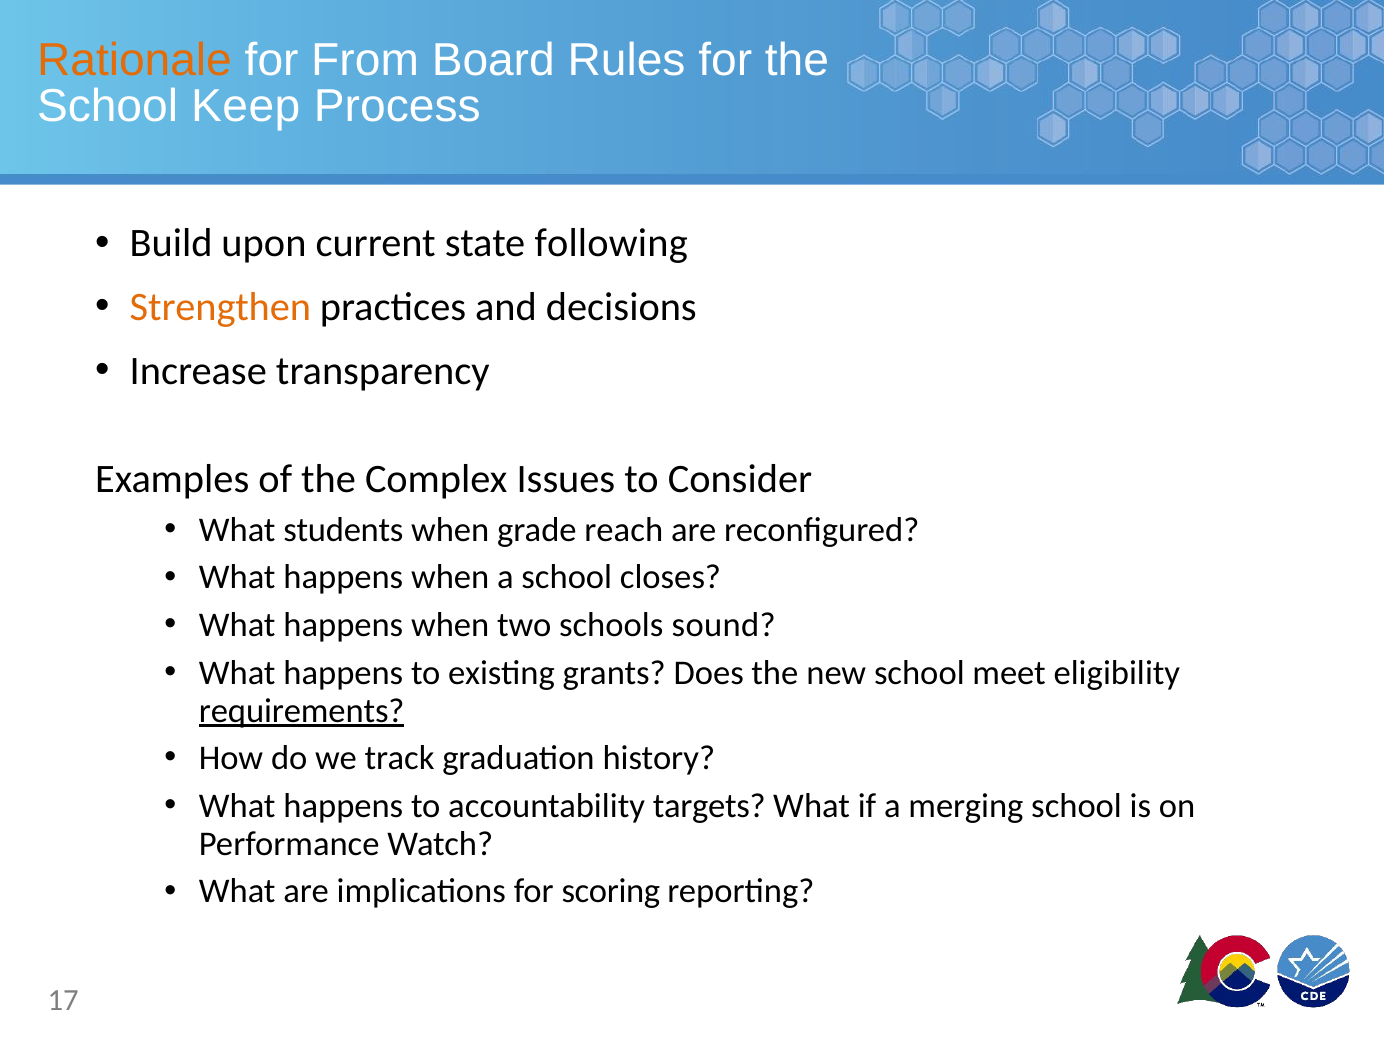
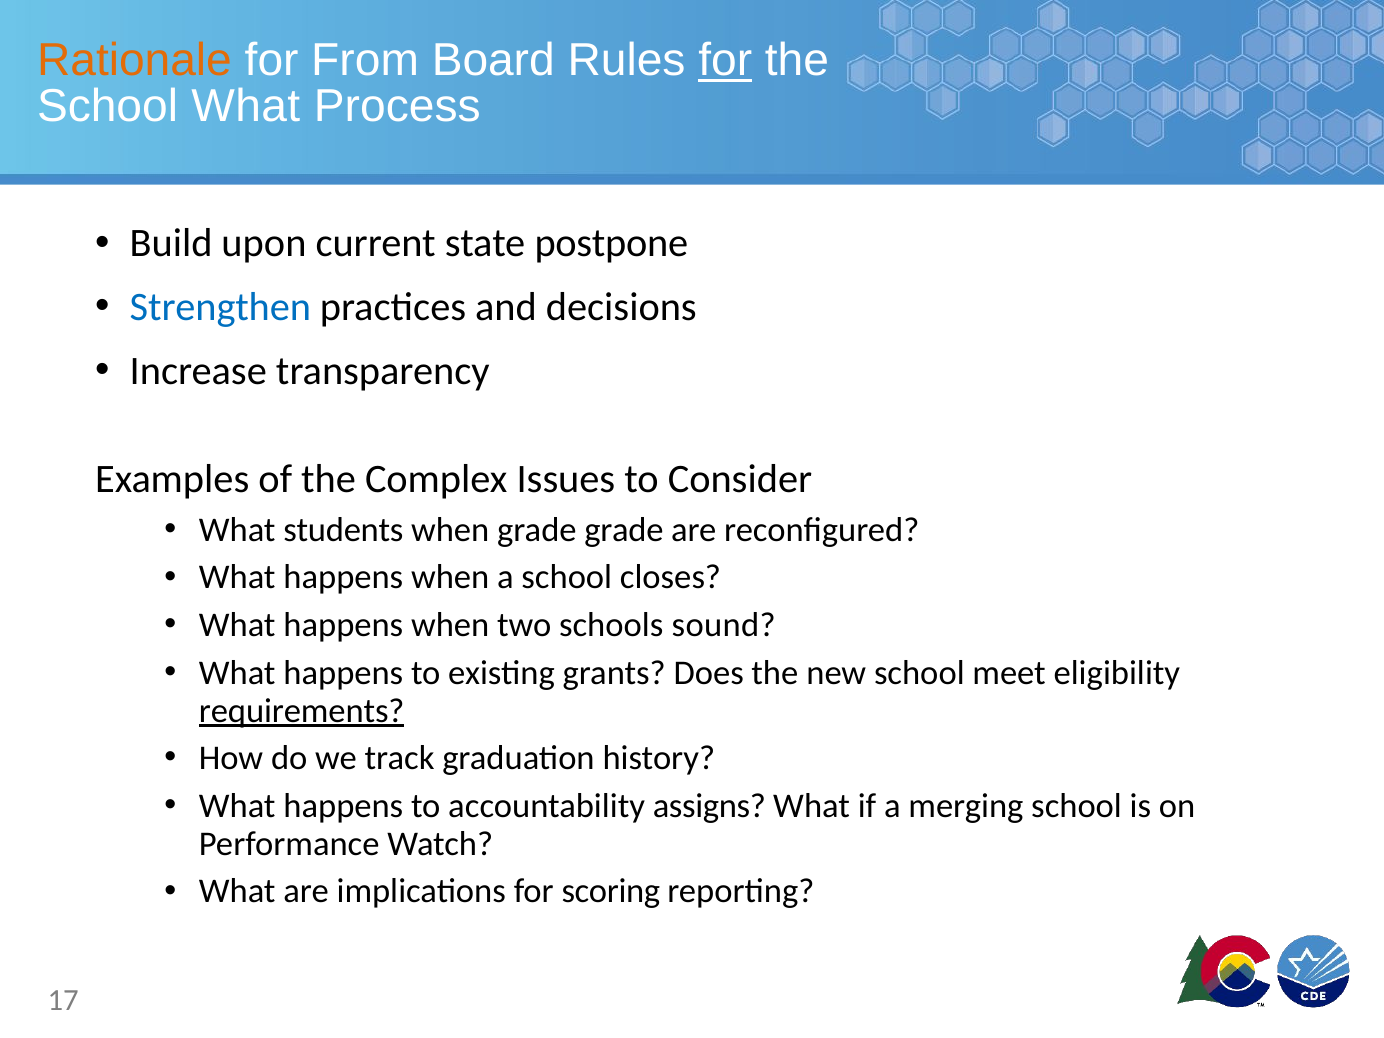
for underline: none -> present (725, 60)
School Keep: Keep -> What (246, 107)
following: following -> postpone (611, 244)
Strengthen colour: orange -> blue (220, 307)
grade reach: reach -> grade (624, 530)
targets: targets -> assigns (709, 806)
